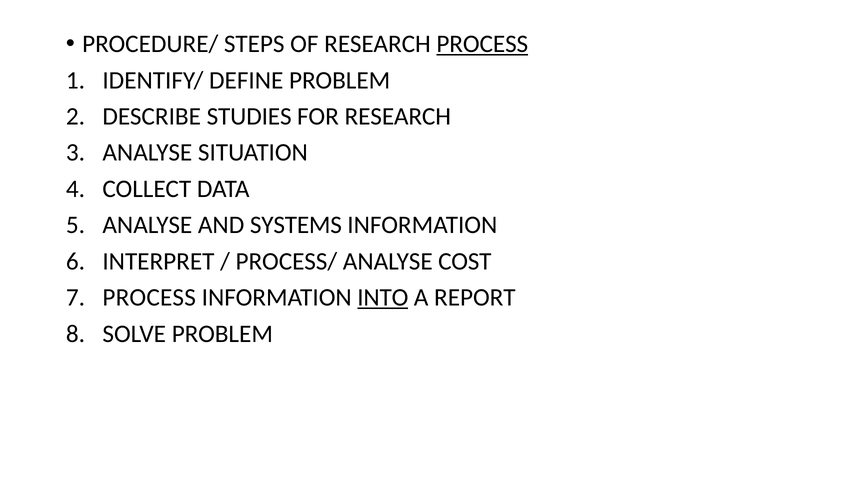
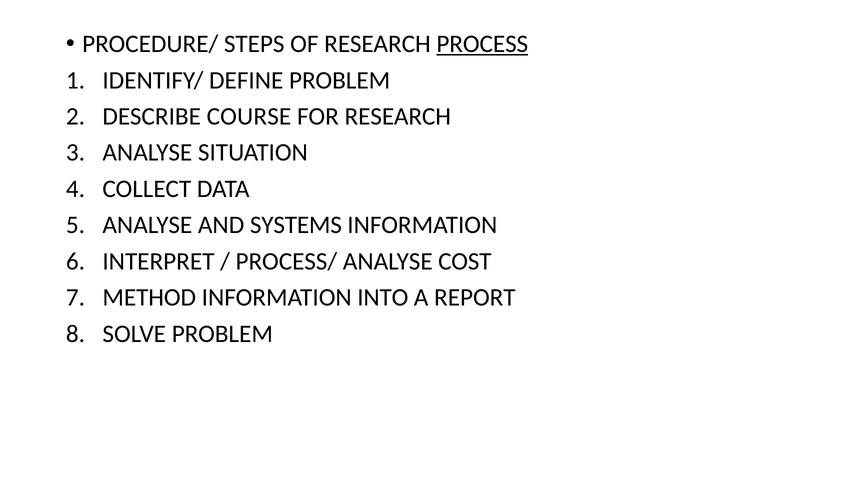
STUDIES: STUDIES -> COURSE (249, 117)
PROCESS: PROCESS -> METHOD (149, 298)
INTO underline: present -> none (383, 298)
